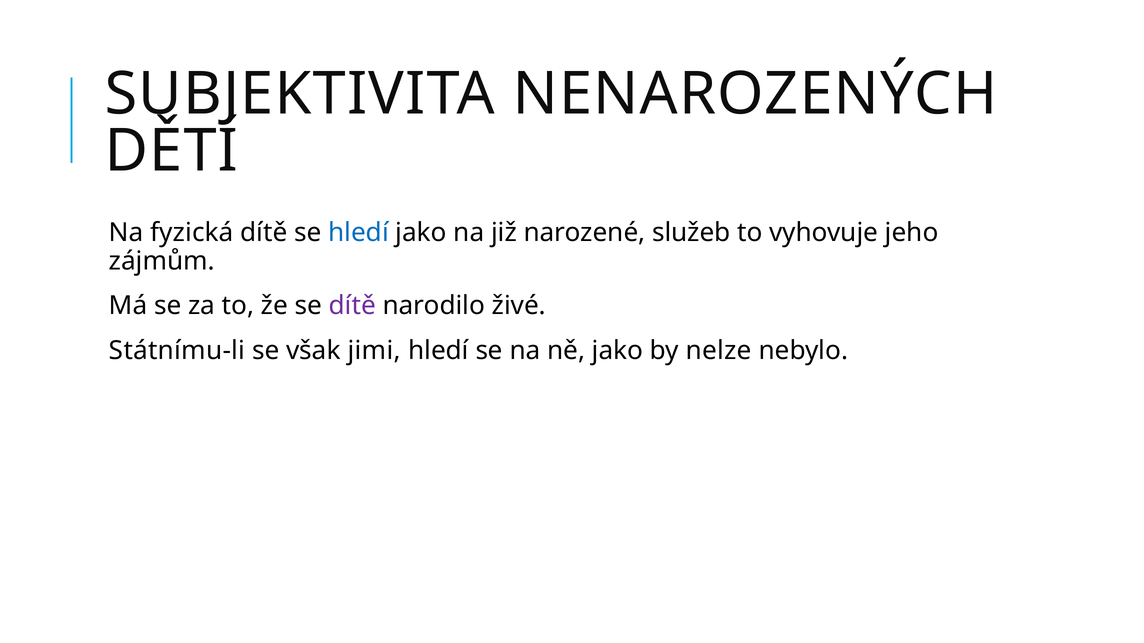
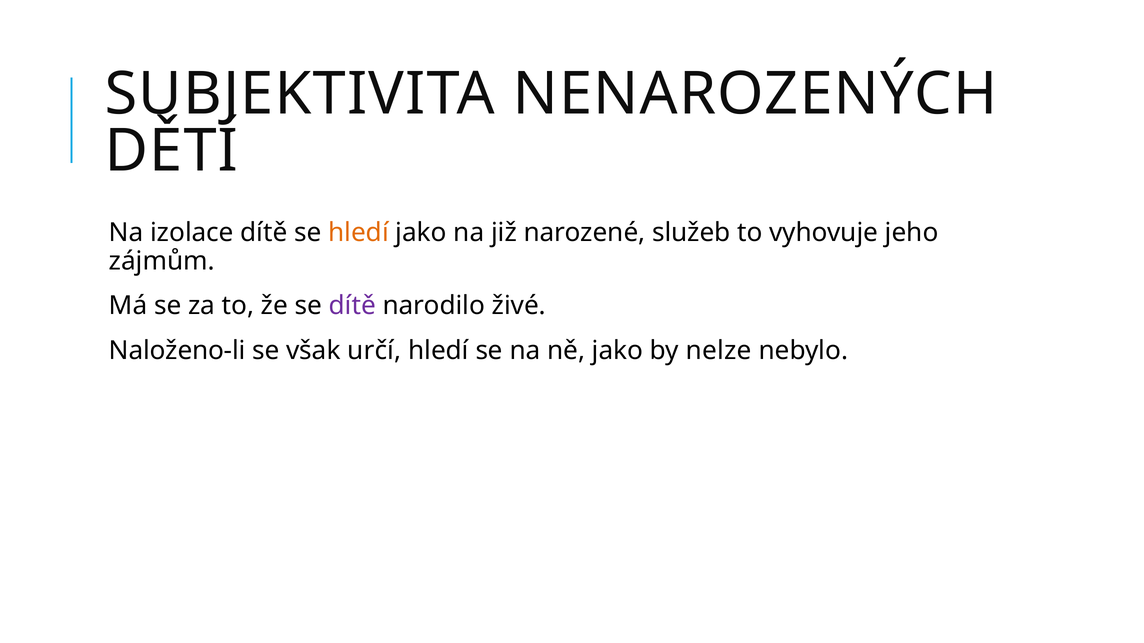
fyzická: fyzická -> izolace (192, 233)
hledí colour: blue -> orange (359, 233)
Státnímu-li: Státnímu-li -> Naloženo-li (177, 351)
jimi: jimi -> určí (374, 351)
